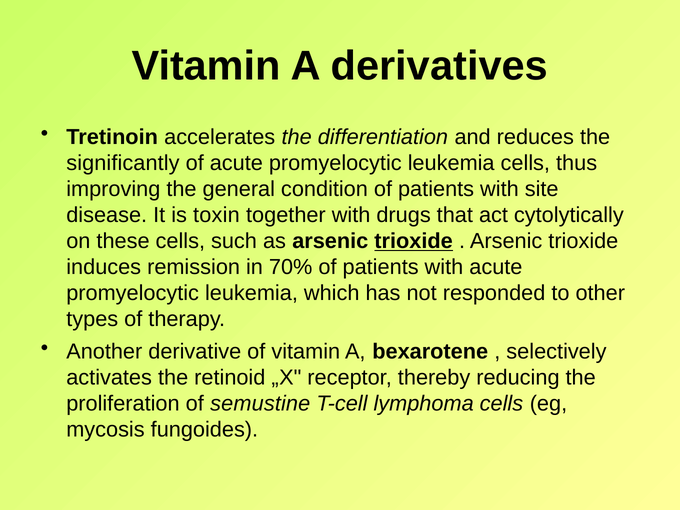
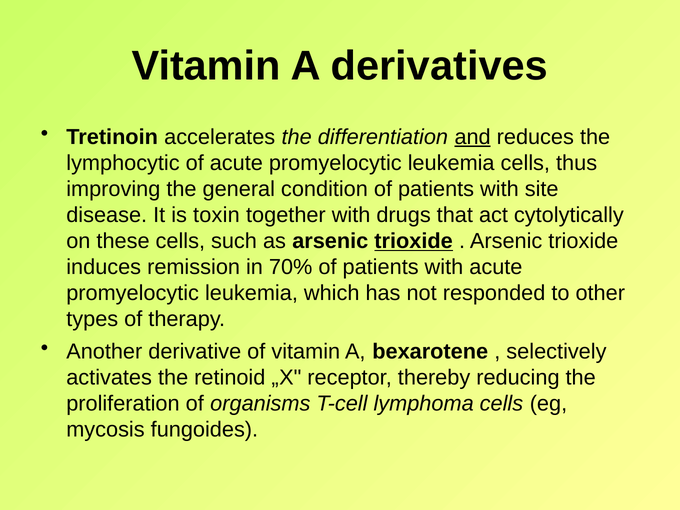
and underline: none -> present (473, 137)
significantly: significantly -> lymphocytic (123, 163)
semustine: semustine -> organisms (260, 403)
